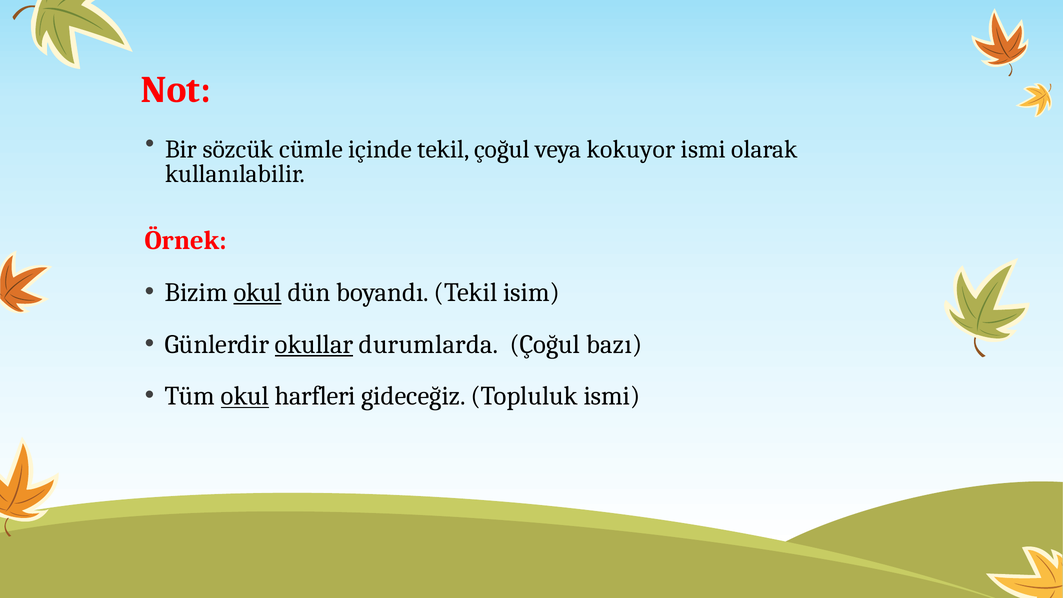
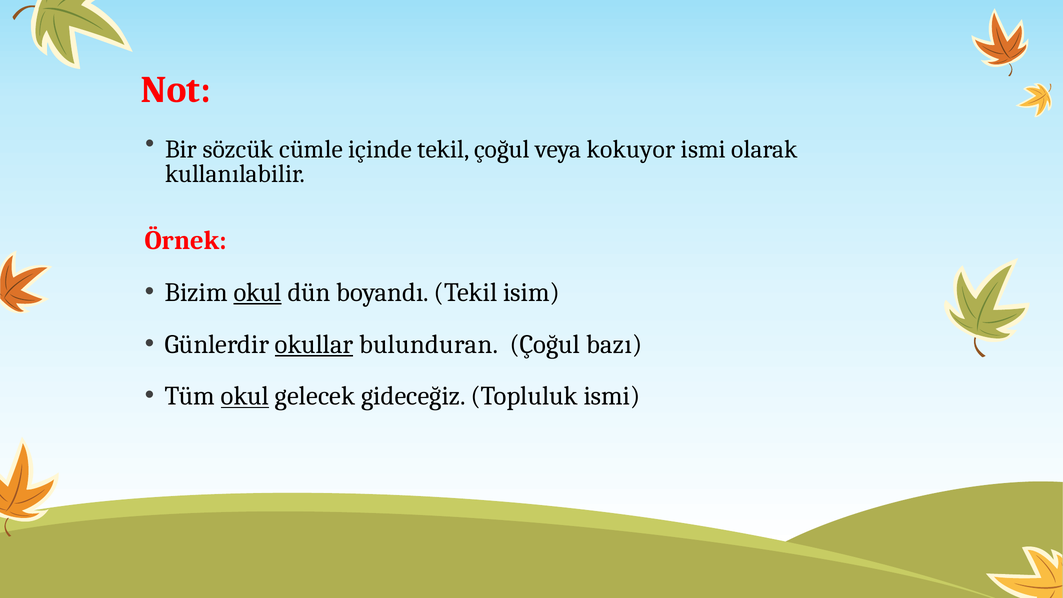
durumlarda: durumlarda -> bulunduran (429, 344)
harfleri: harfleri -> gelecek (315, 396)
